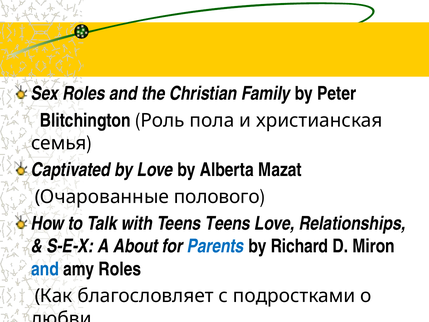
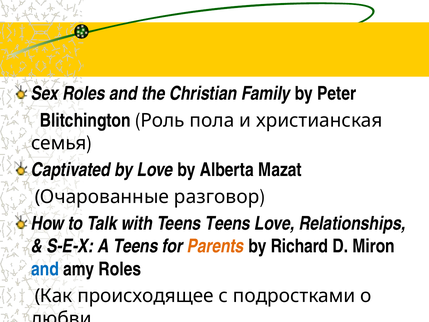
полового: полового -> разговор (217, 197)
A About: About -> Teens (136, 246)
Parents colour: blue -> orange (216, 246)
благословляет: благословляет -> происходящее (146, 296)
